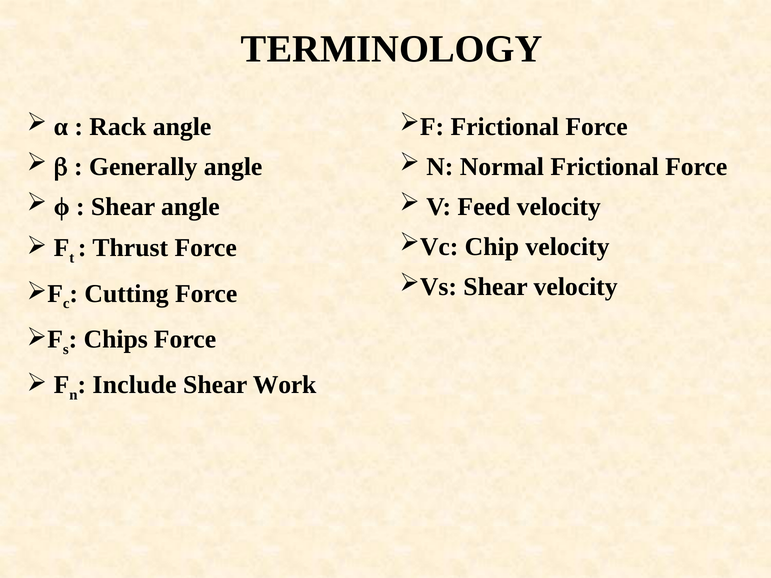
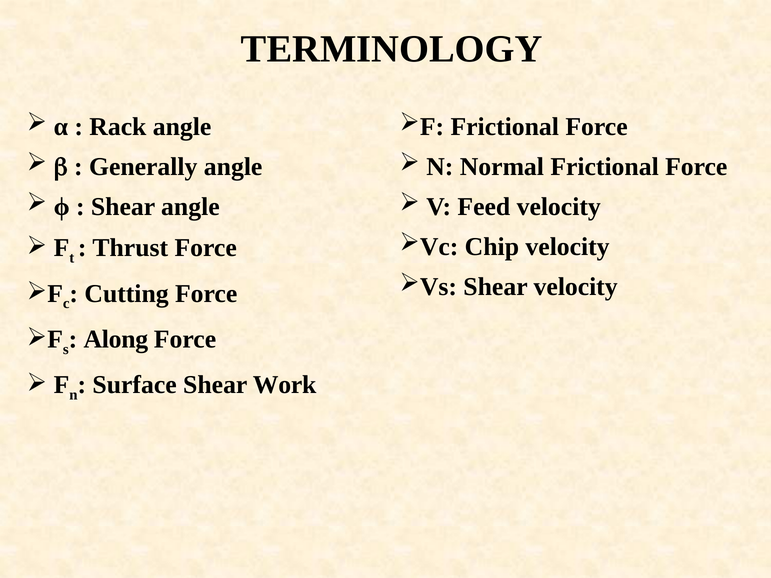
Chips: Chips -> Along (116, 339)
Include: Include -> Surface (135, 385)
